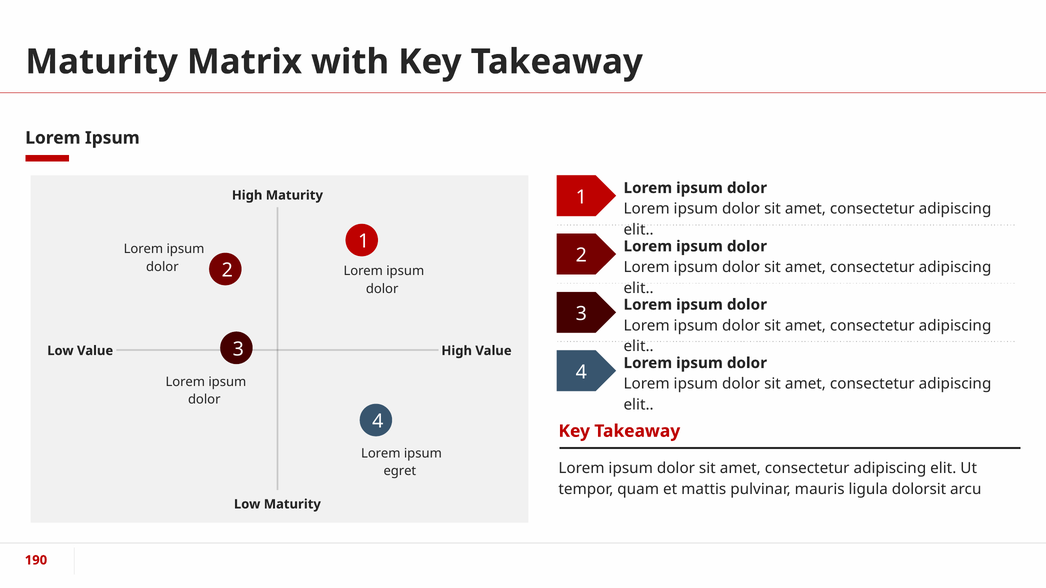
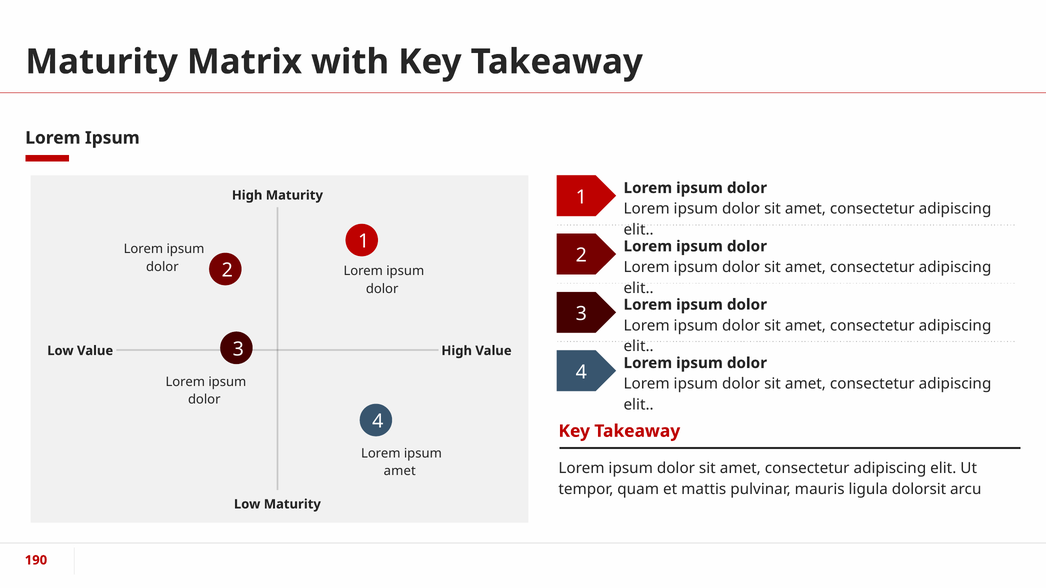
egret: egret -> amet (400, 471)
